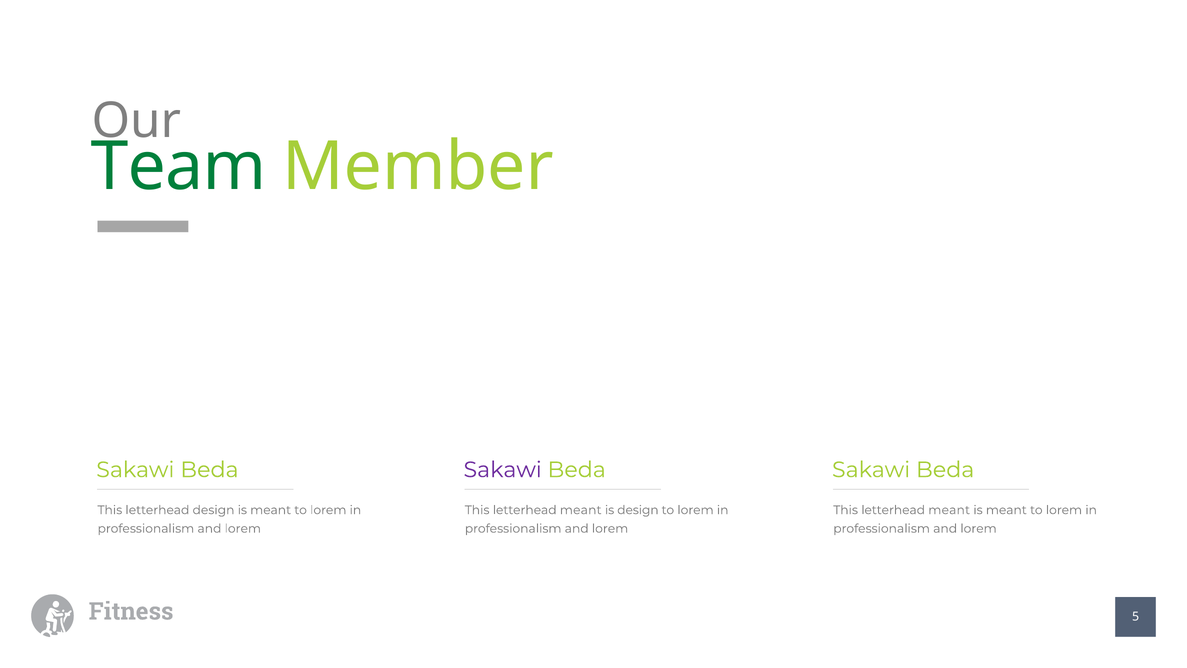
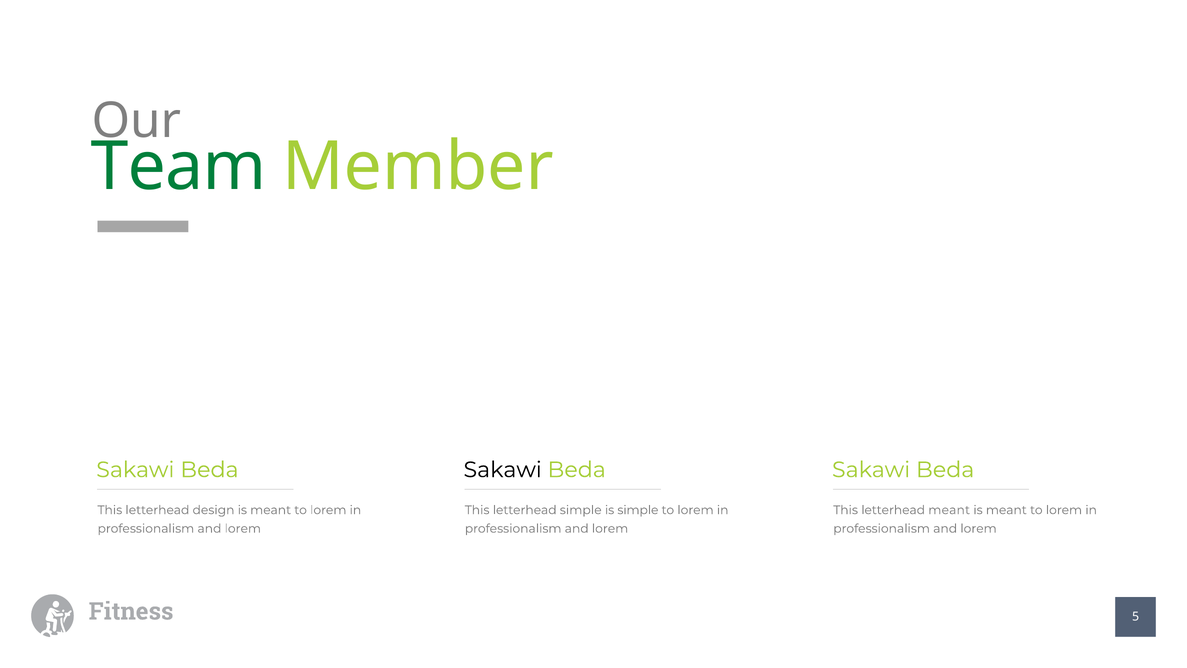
Sakawi colour: purple -> black (503, 470)
meant: meant -> simple (581, 510)
is design: design -> simple (638, 510)
